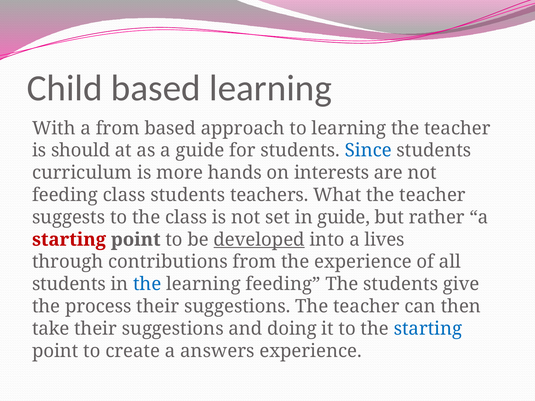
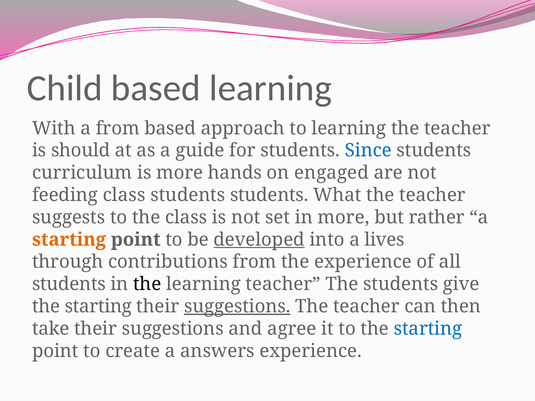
interests: interests -> engaged (331, 173)
students teachers: teachers -> students (269, 195)
in guide: guide -> more (343, 217)
starting colour: red -> orange (69, 240)
the colour: blue -> black (147, 284)
learning feeding: feeding -> teacher (283, 284)
process: process -> starting (98, 307)
suggestions underline: none -> present (237, 307)
doing: doing -> agree (292, 329)
